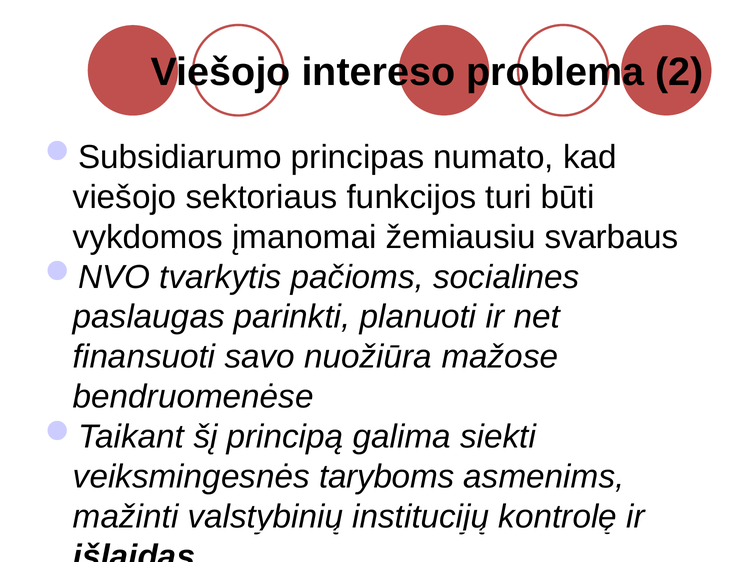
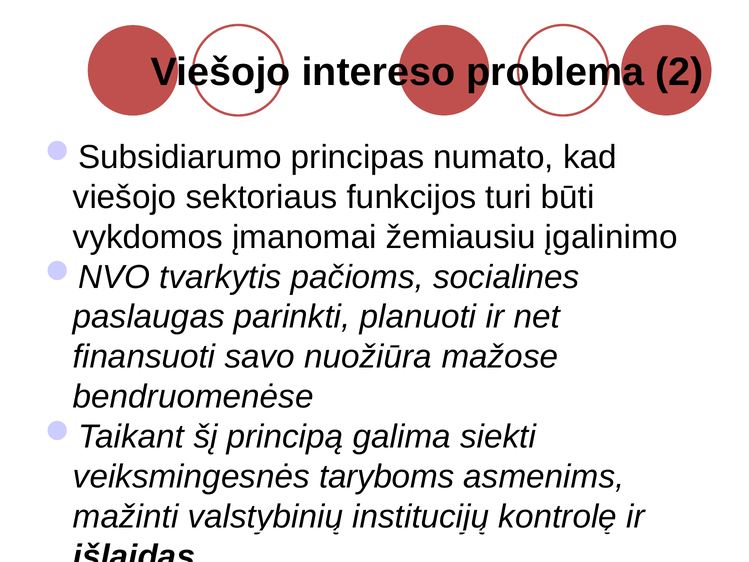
svarbaus: svarbaus -> įgalinimo (611, 237)
